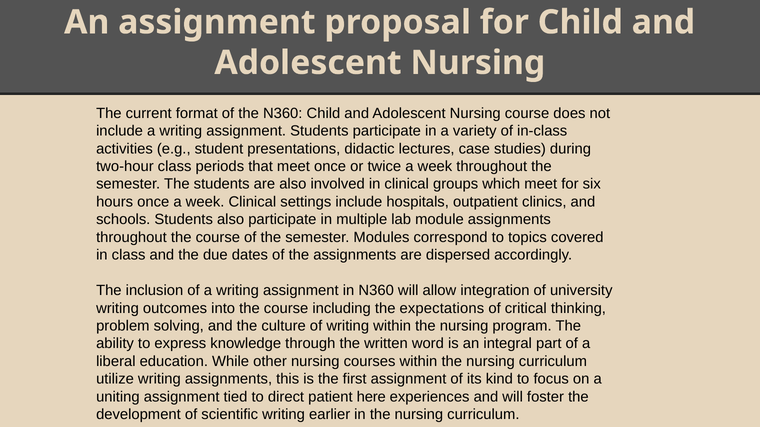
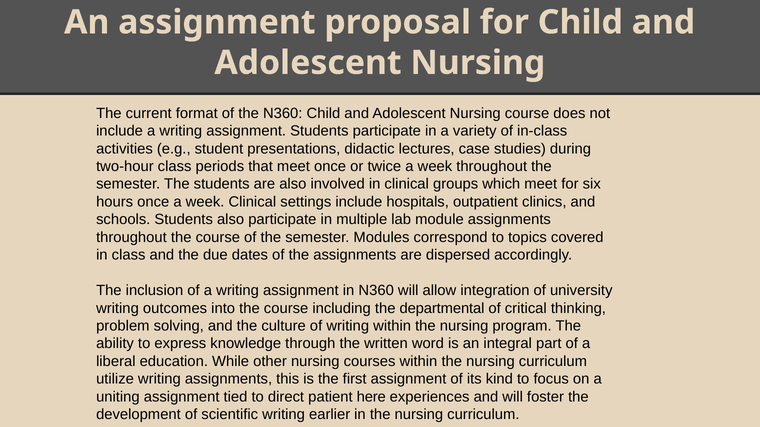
expectations: expectations -> departmental (442, 309)
